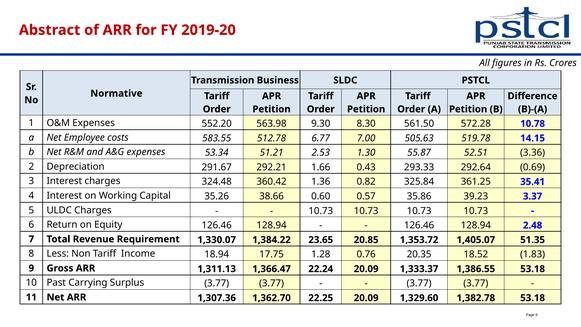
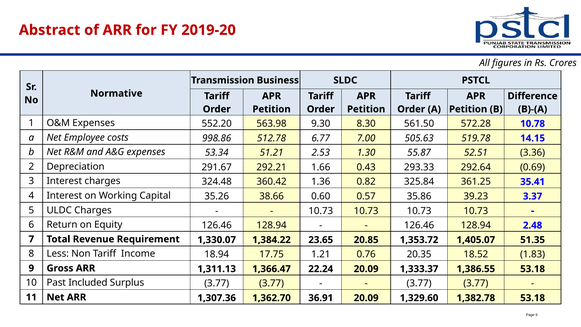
583.55: 583.55 -> 998.86 (217, 138)
1.28: 1.28 -> 1.21 (321, 254)
Carrying: Carrying -> Included (88, 283)
22.25: 22.25 -> 36.91 (321, 298)
